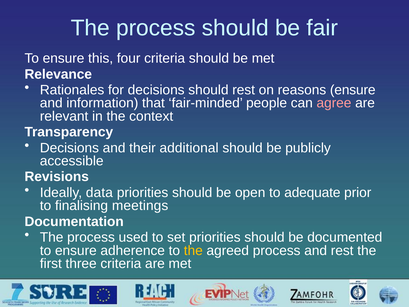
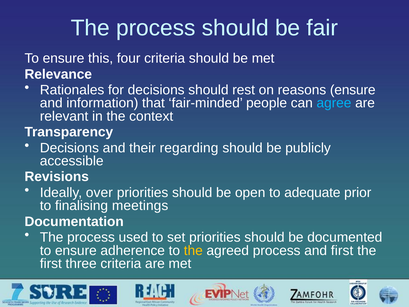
agree colour: pink -> light blue (334, 103)
additional: additional -> regarding (189, 148)
data: data -> over (99, 192)
and rest: rest -> first (342, 250)
